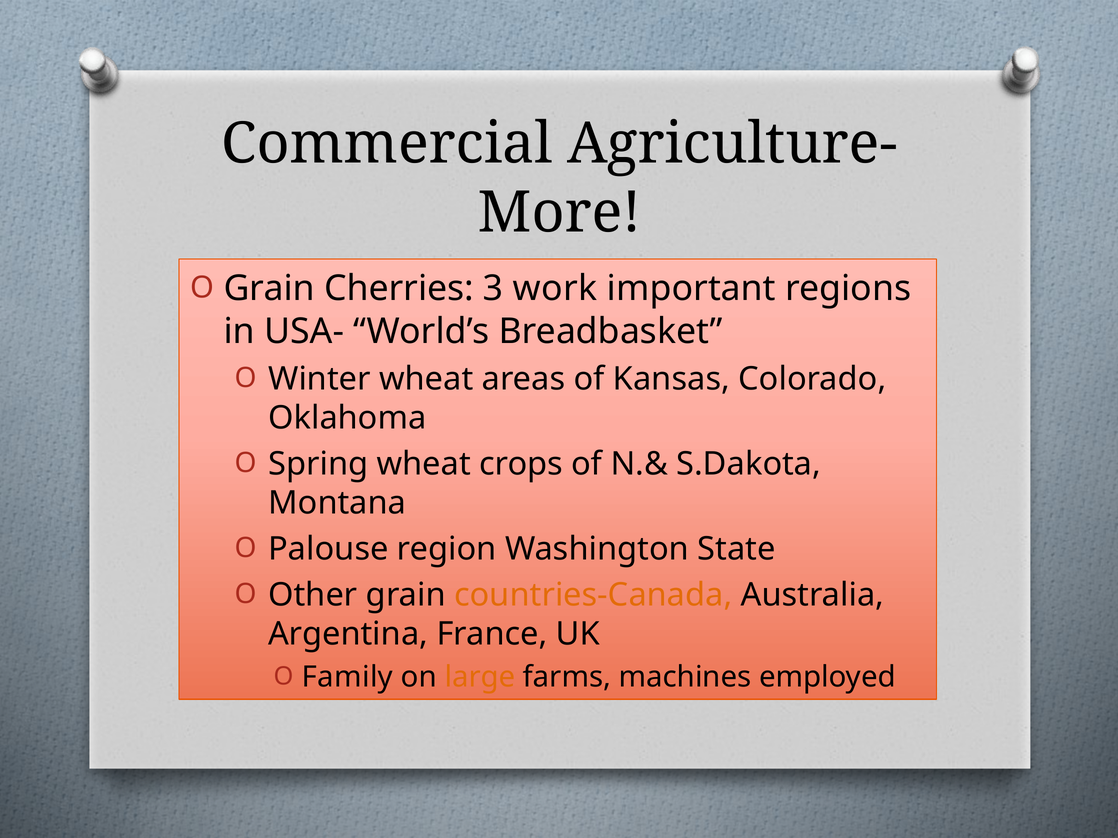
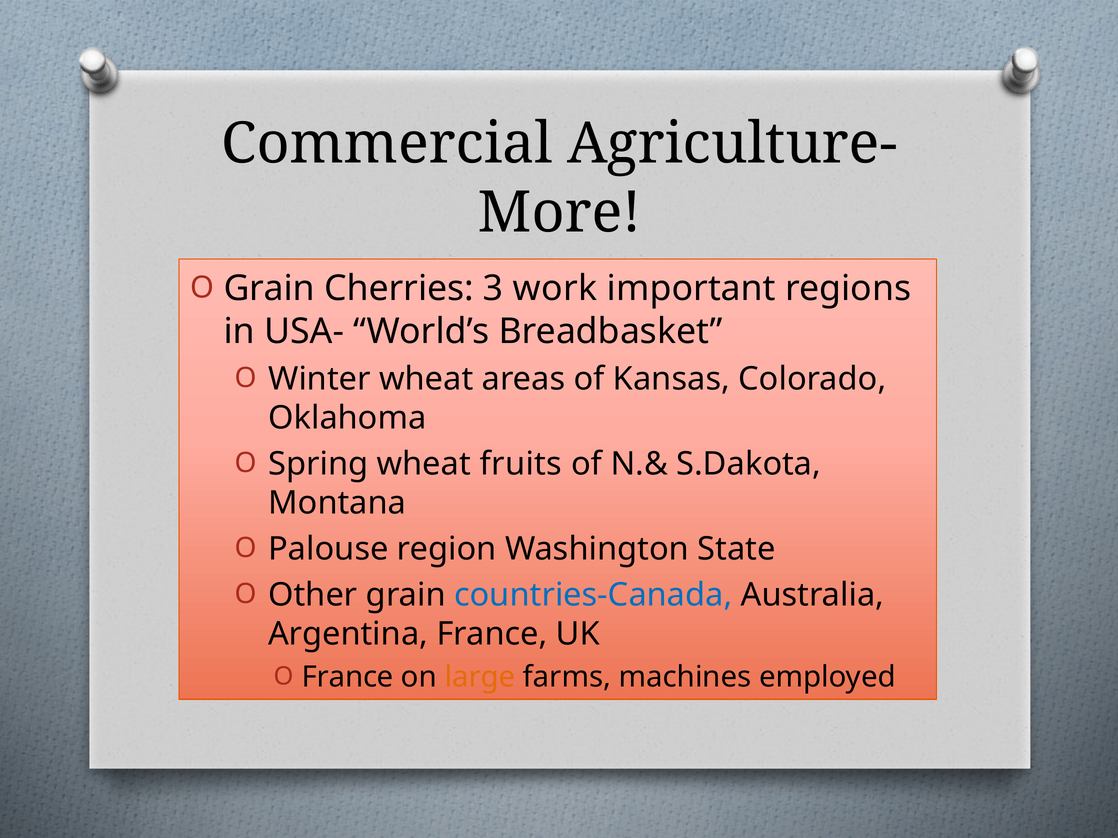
crops: crops -> fruits (521, 464)
countries-Canada colour: orange -> blue (593, 595)
Family: Family -> France (348, 678)
